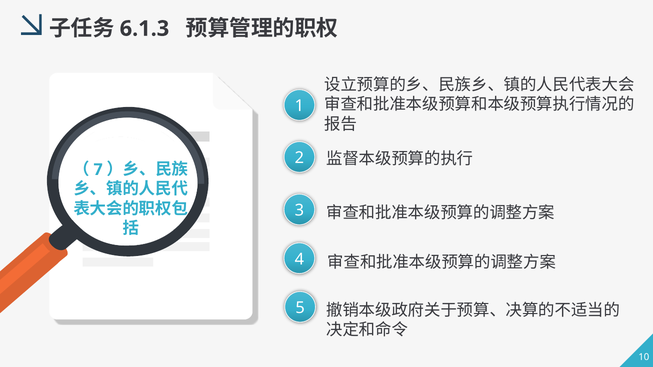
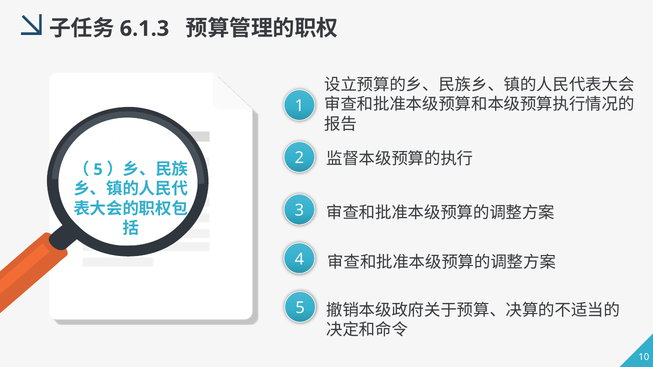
7: 7 -> 5 (98, 170)
